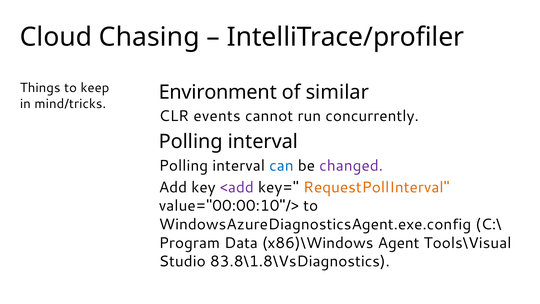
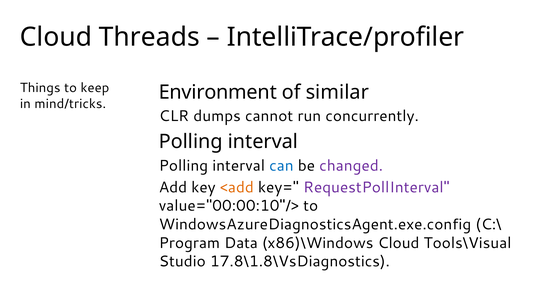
Chasing: Chasing -> Threads (149, 37)
events: events -> dumps (217, 116)
<add colour: purple -> orange (237, 187)
RequestPollInterval colour: orange -> purple (376, 187)
x86)\Windows Agent: Agent -> Cloud (399, 243)
83.8\1.8\VsDiagnostics: 83.8\1.8\VsDiagnostics -> 17.8\1.8\VsDiagnostics (300, 261)
